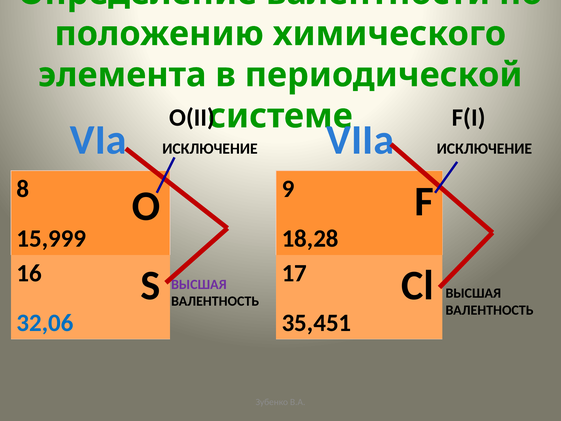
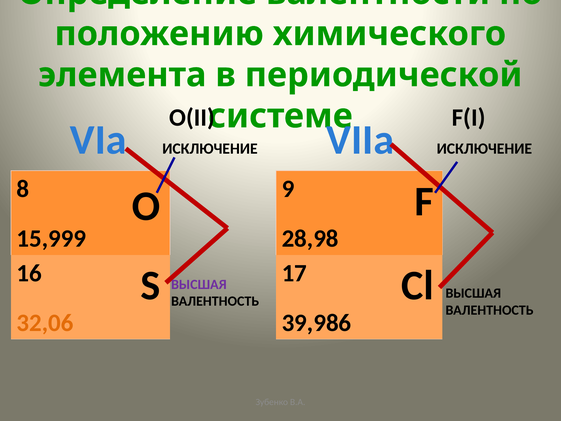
18,28: 18,28 -> 28,98 (310, 239)
32,06 colour: blue -> orange (45, 323)
35,451: 35,451 -> 39,986 (316, 323)
